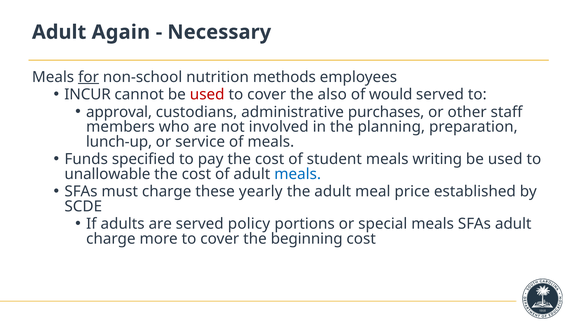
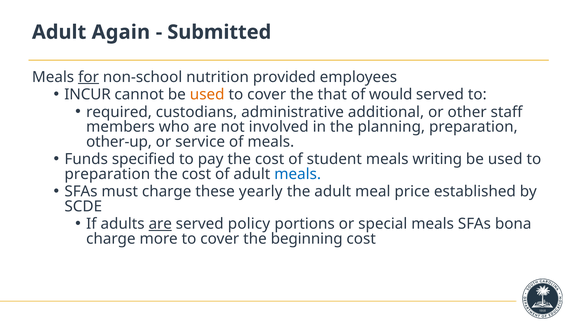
Necessary: Necessary -> Submitted (219, 32)
methods: methods -> provided (284, 77)
used colour: red -> orange (207, 95)
also: also -> that (332, 95)
approval: approval -> required (119, 112)
purchases: purchases -> additional (386, 112)
lunch-up: lunch-up -> other-up (119, 142)
unallowable: unallowable -> preparation (107, 174)
are underline: none -> present (160, 224)
SFAs adult: adult -> bona (513, 224)
